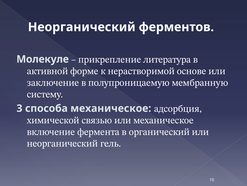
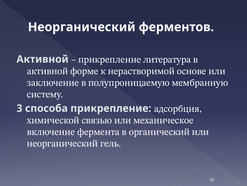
Молекуле: Молекуле -> Активной (43, 59)
механическое: механическое -> прикрепление (111, 108)
